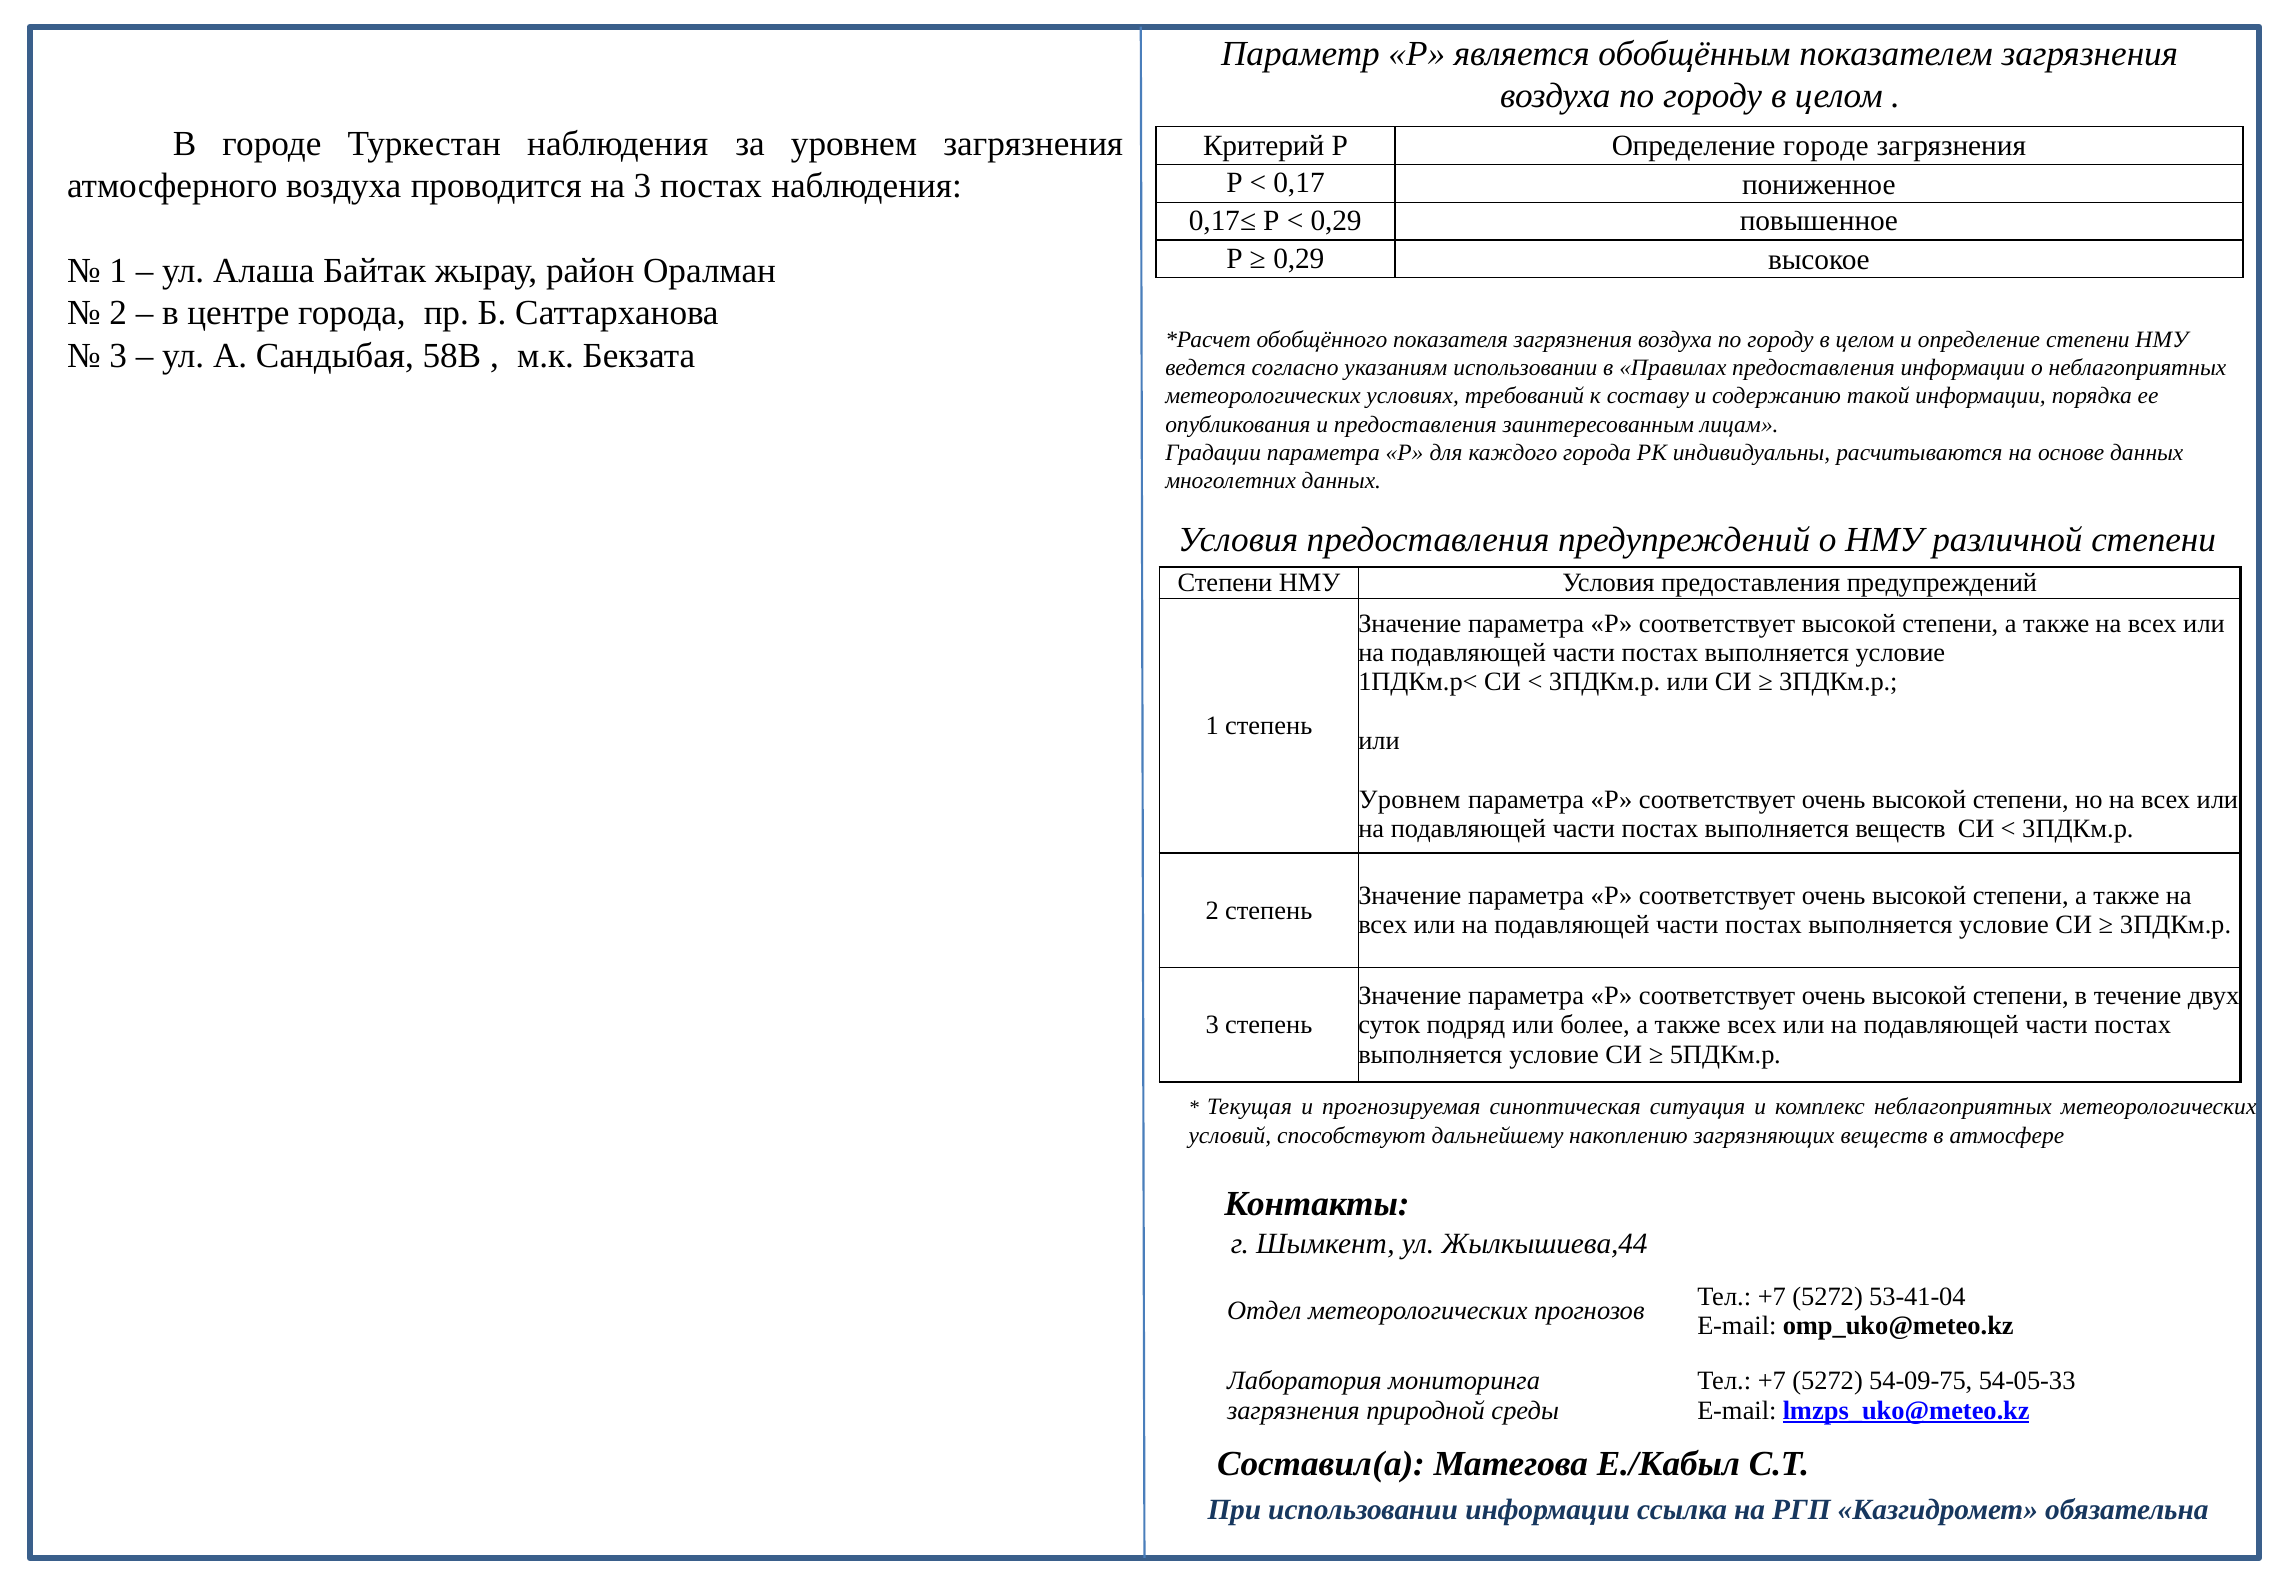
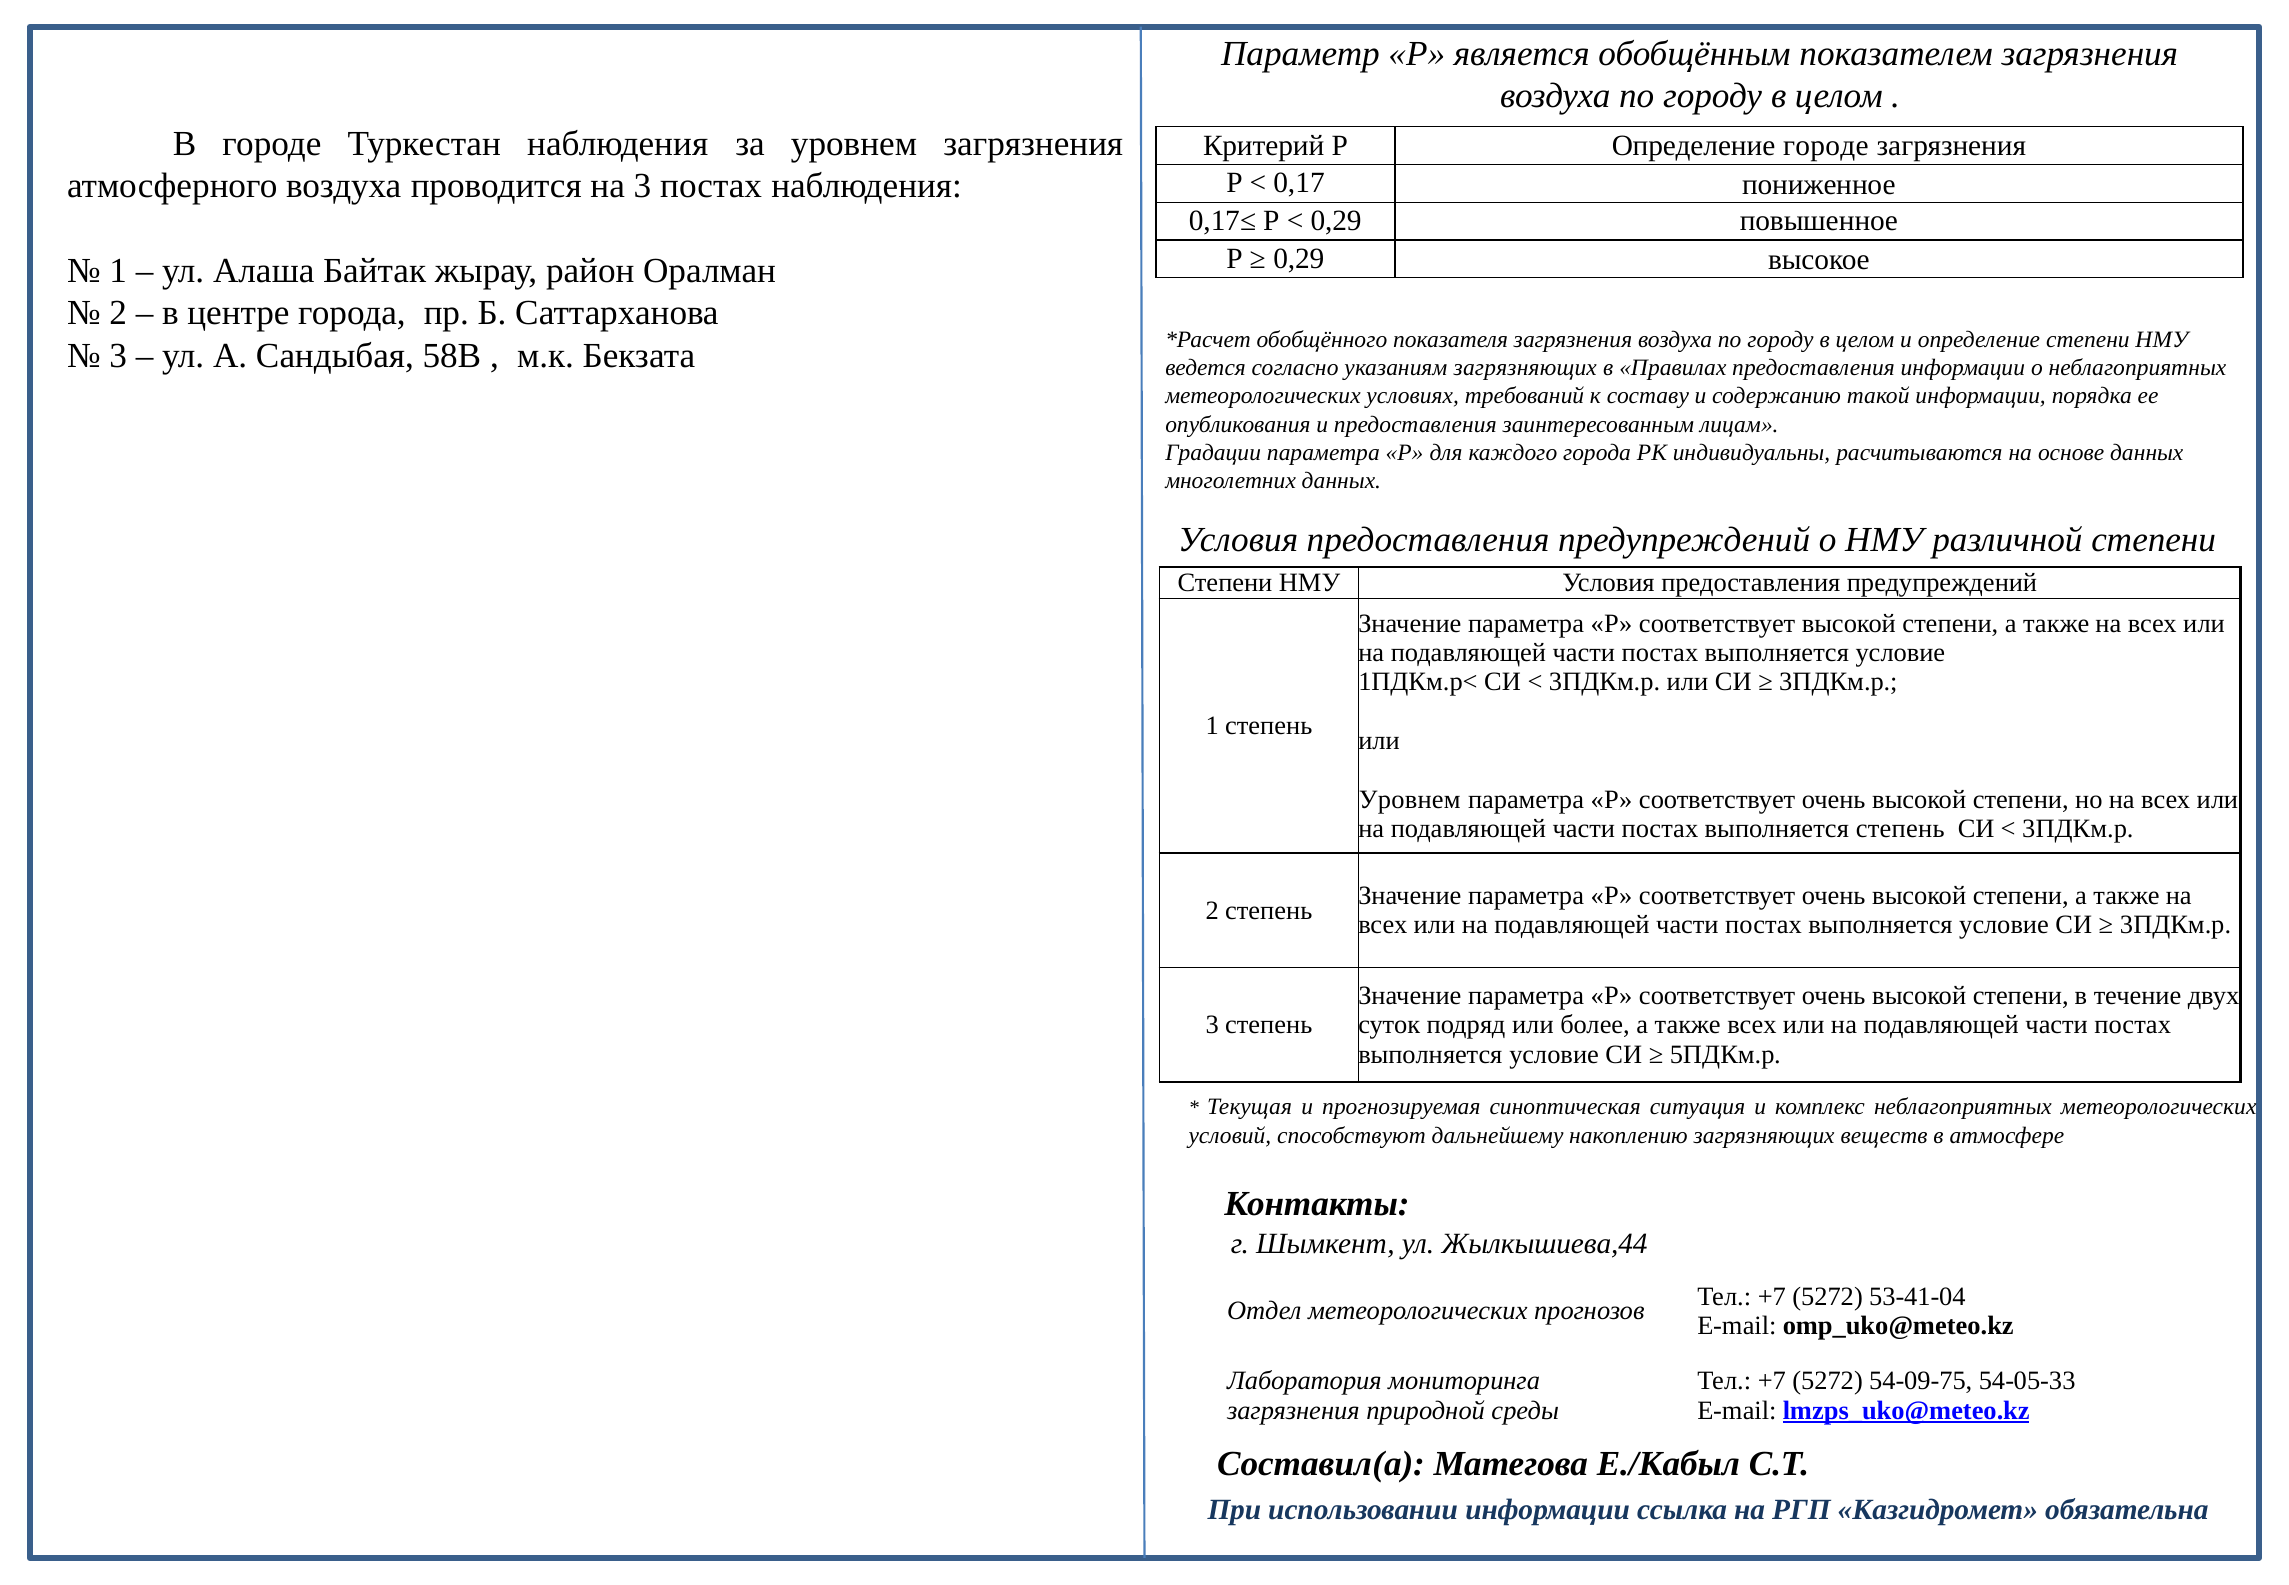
указаниям использовании: использовании -> загрязняющих (1525, 368)
выполняется веществ: веществ -> степень (1900, 828)
